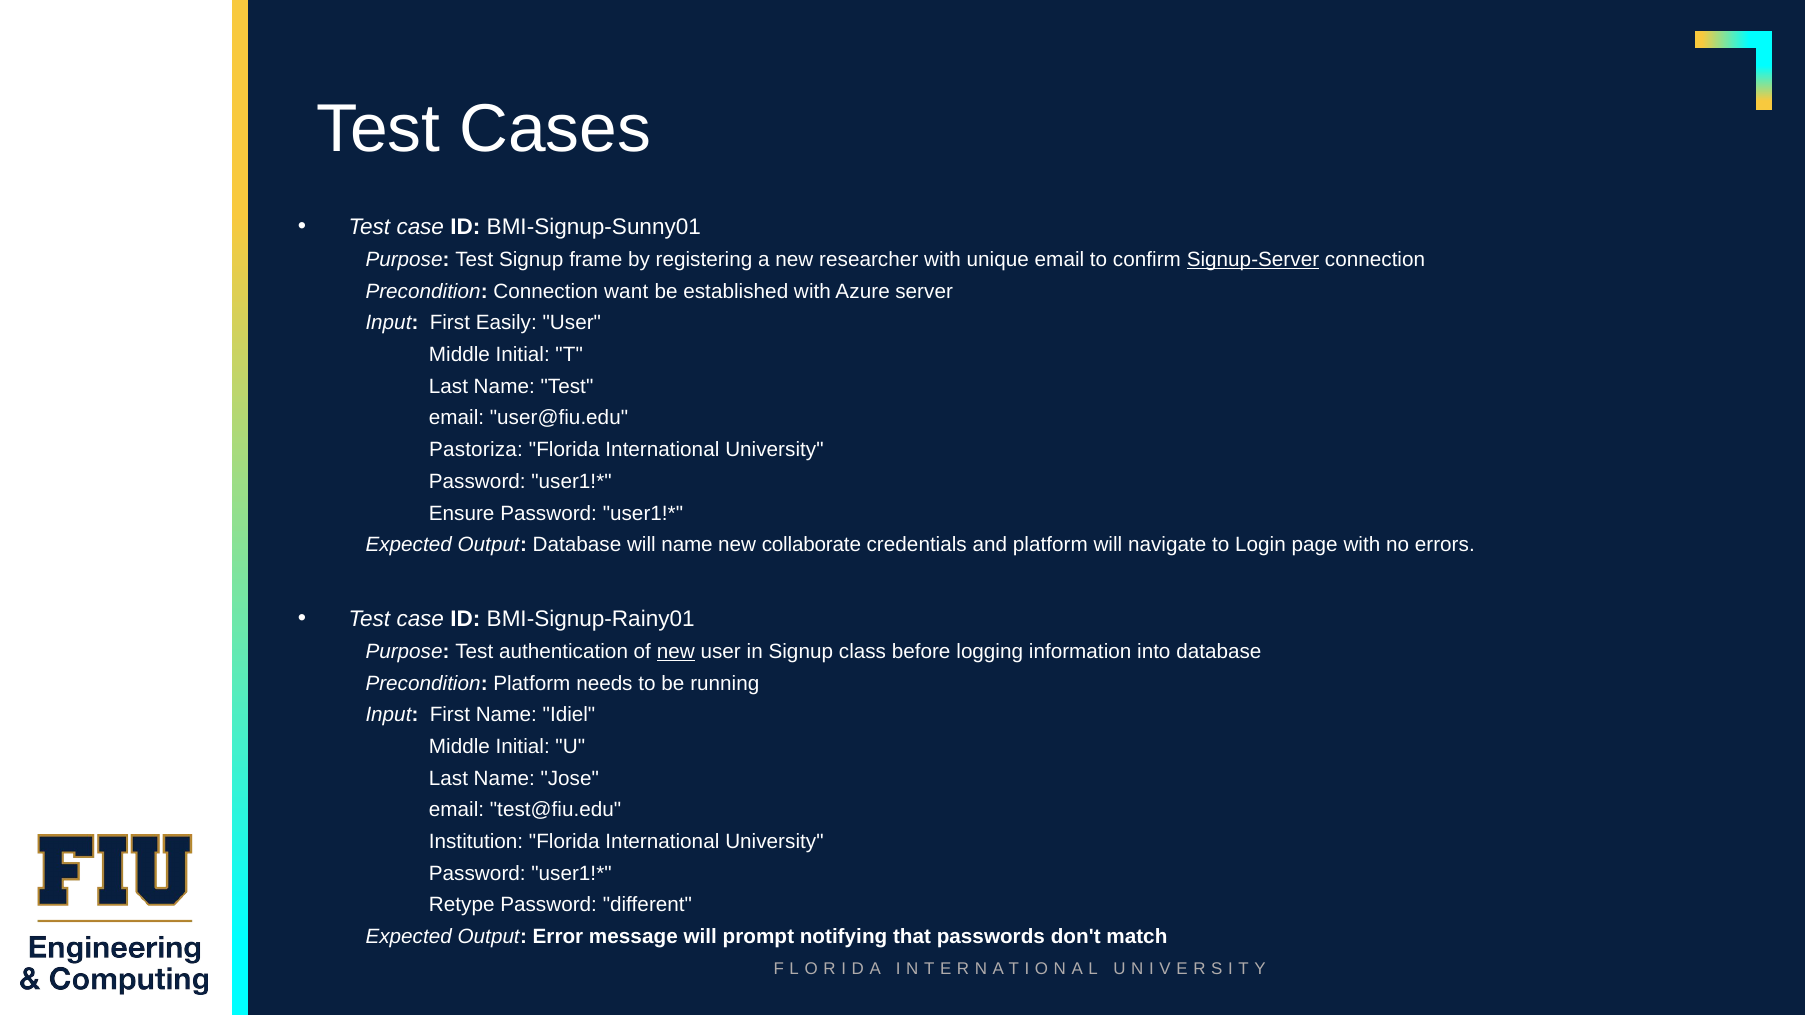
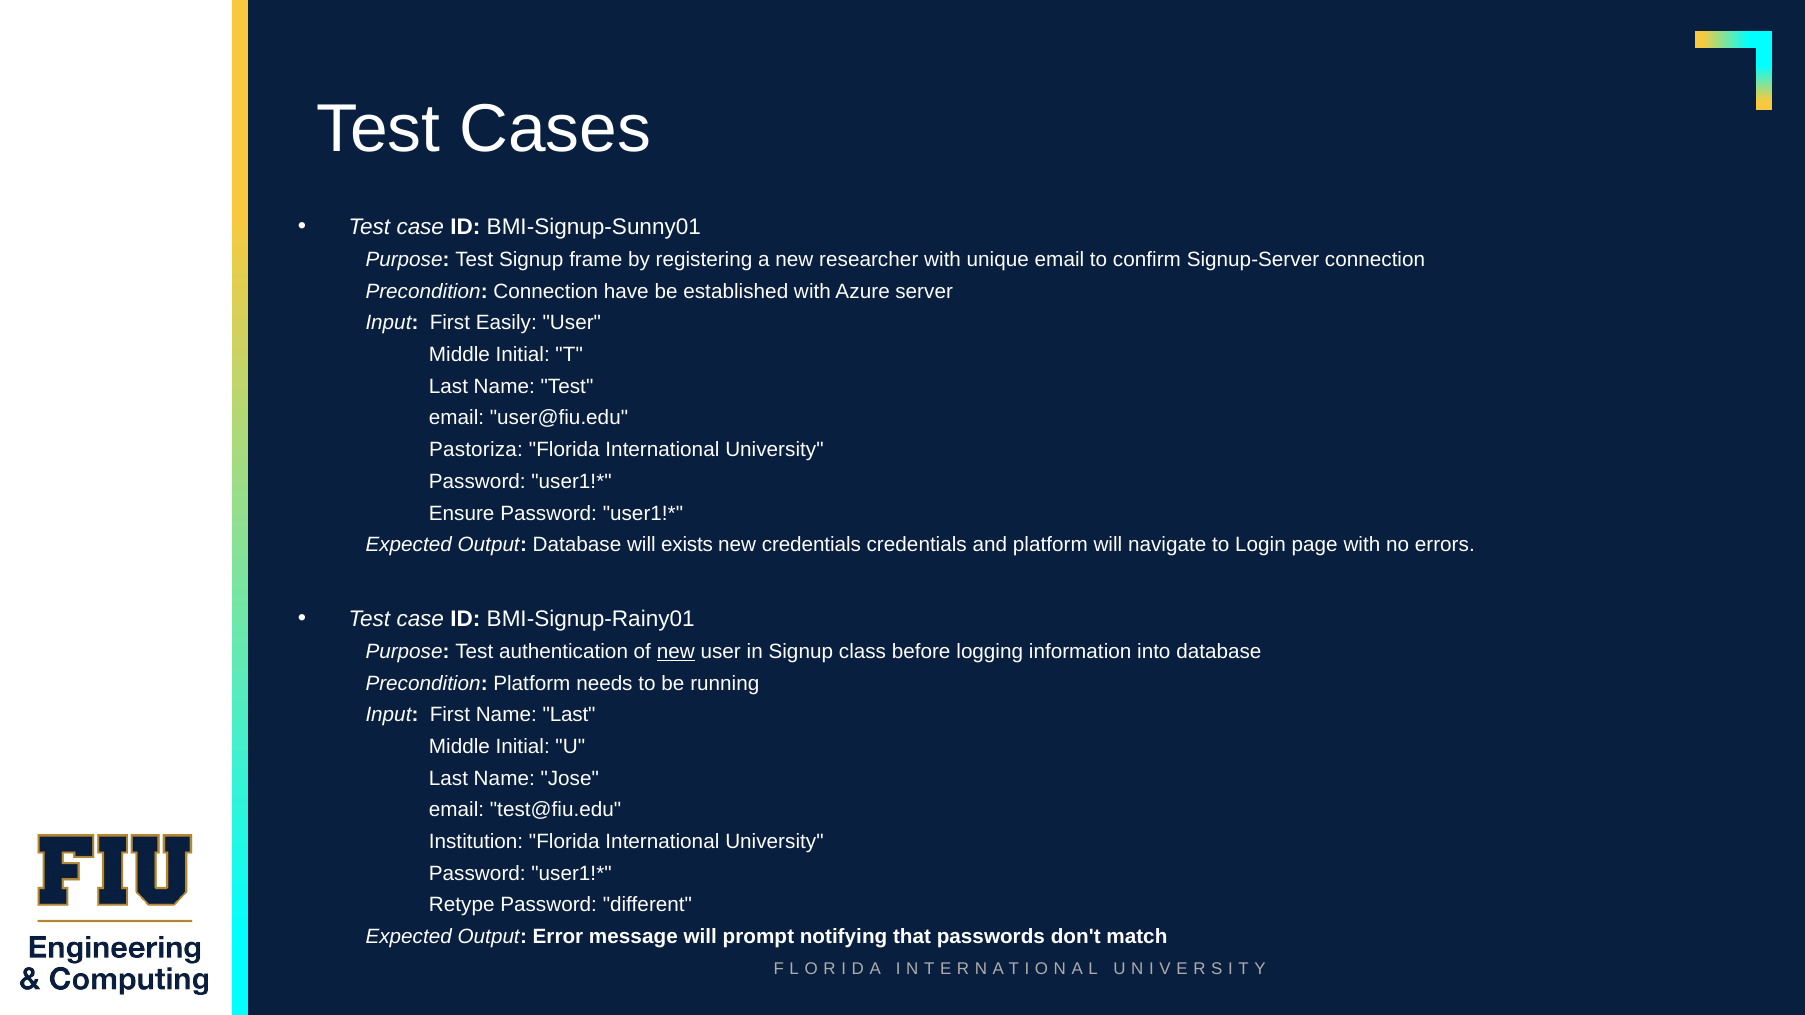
Signup-Server underline: present -> none (1253, 260)
want: want -> have (626, 291)
will name: name -> exists (687, 545)
new collaborate: collaborate -> credentials (811, 545)
Name Idiel: Idiel -> Last (569, 715)
